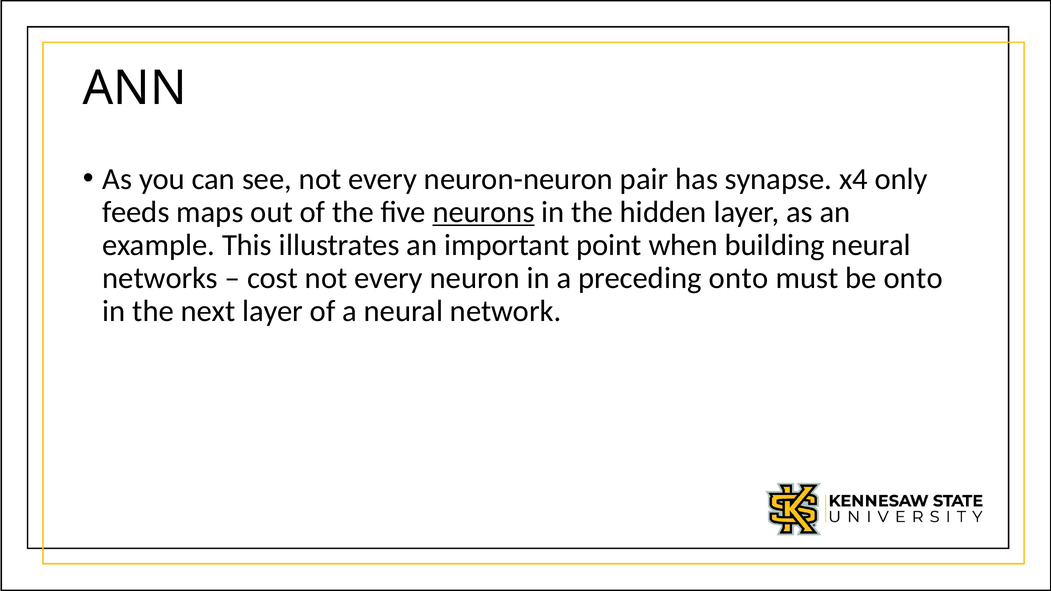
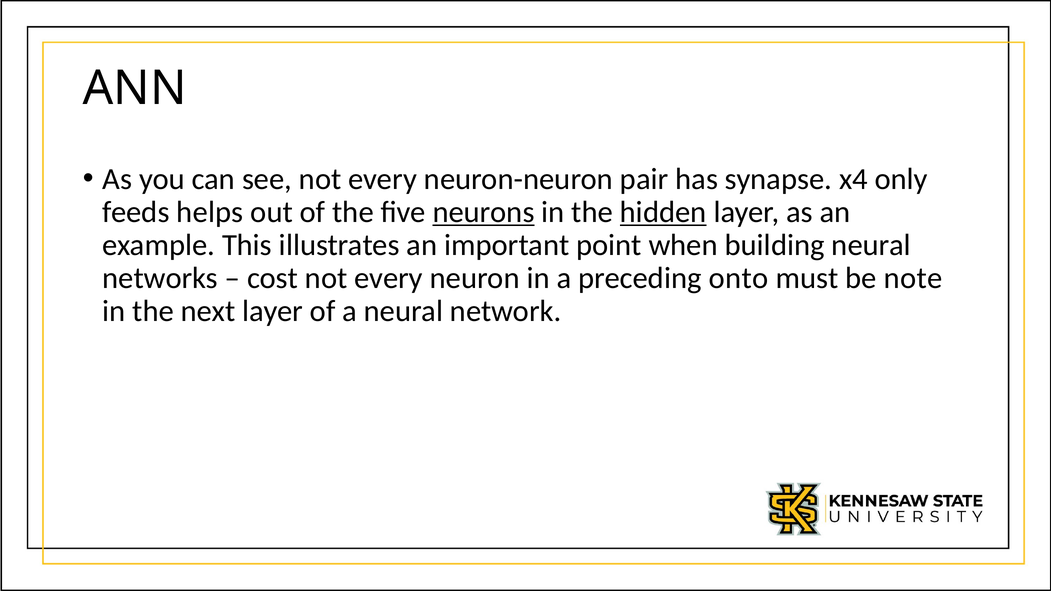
maps: maps -> helps (210, 212)
hidden underline: none -> present (663, 212)
be onto: onto -> note (913, 278)
